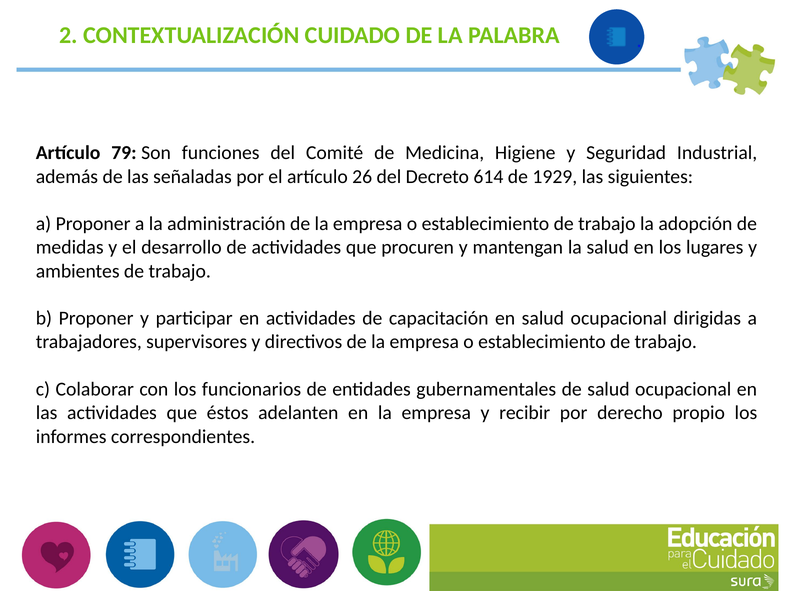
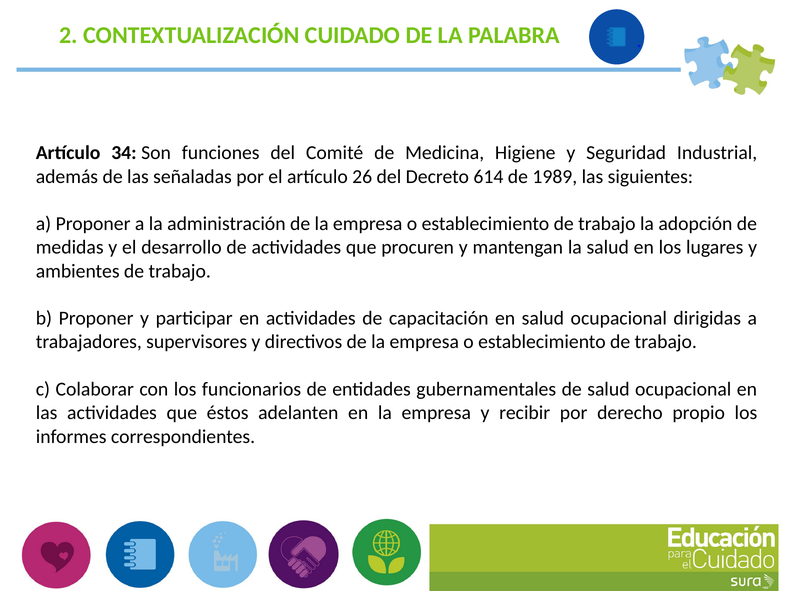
79: 79 -> 34 (124, 153)
1929: 1929 -> 1989 (555, 177)
